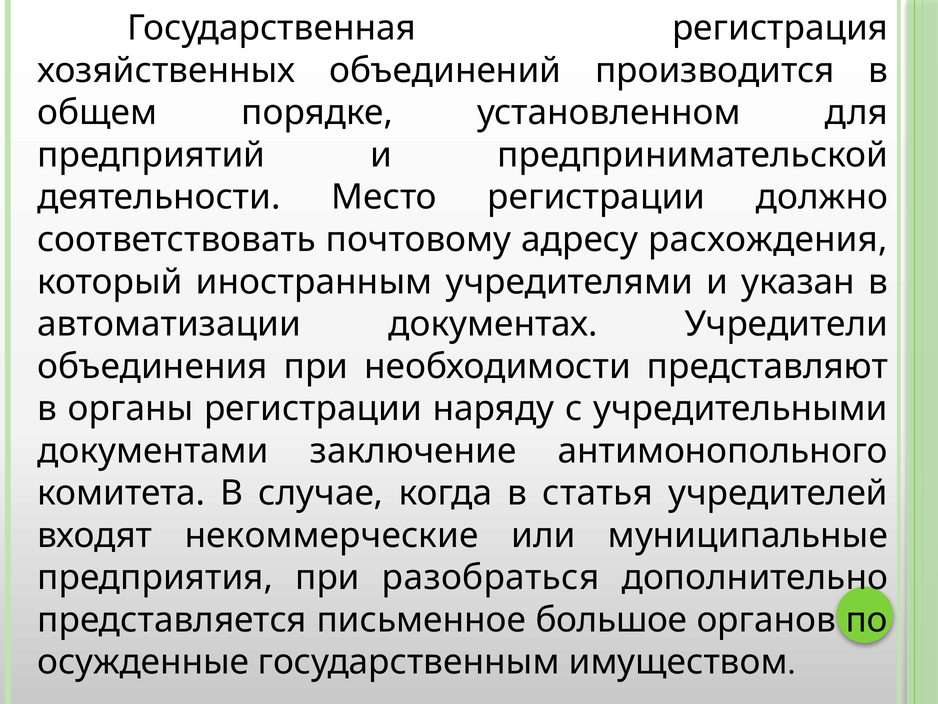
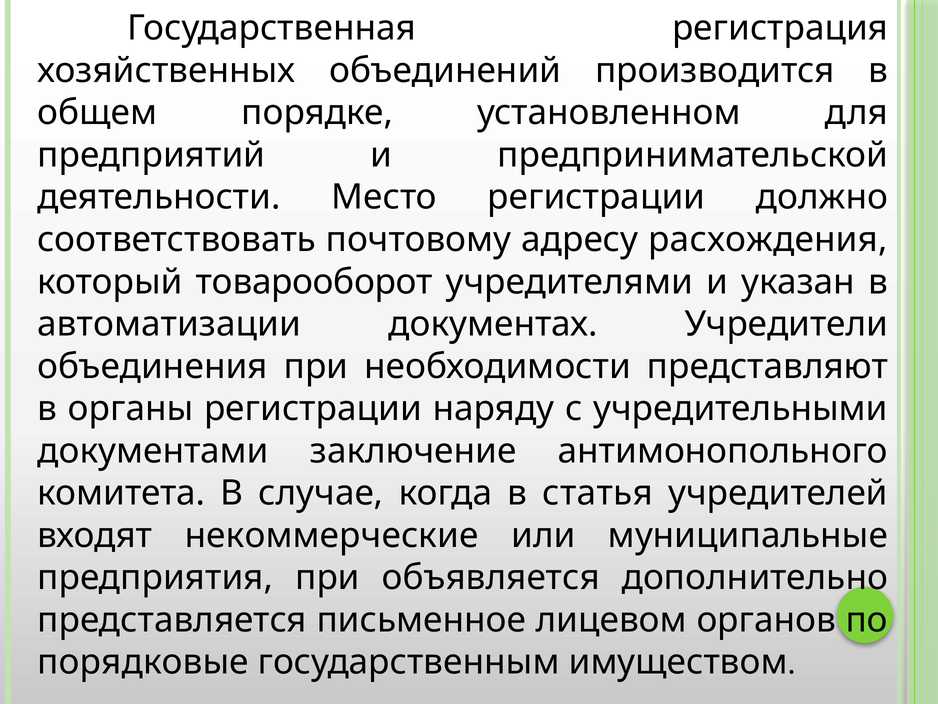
иностранным: иностранным -> товарооборот (314, 282)
разобраться: разобраться -> объявляется (491, 577)
большое: большое -> лицевом (611, 620)
осужденные: осужденные -> порядковые (143, 662)
